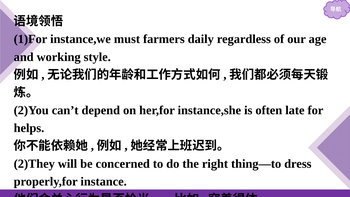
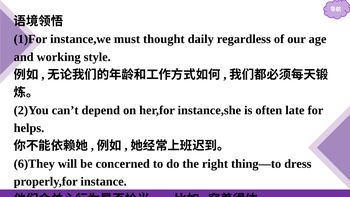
farmers: farmers -> thought (164, 39)
2)They: 2)They -> 6)They (34, 164)
